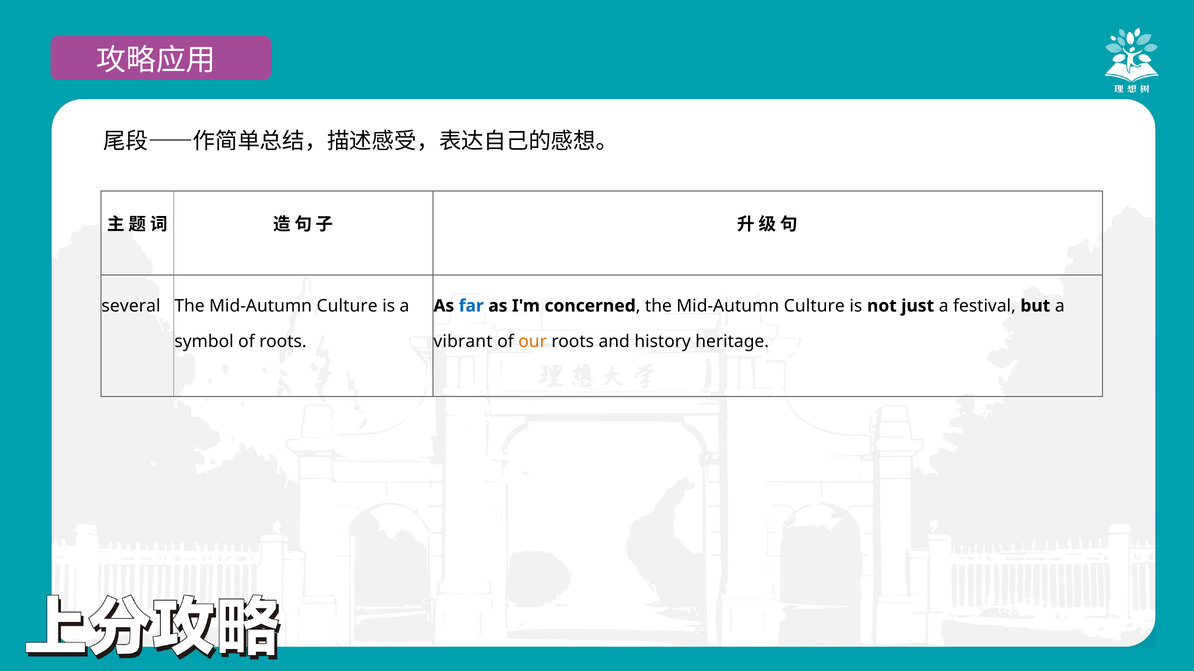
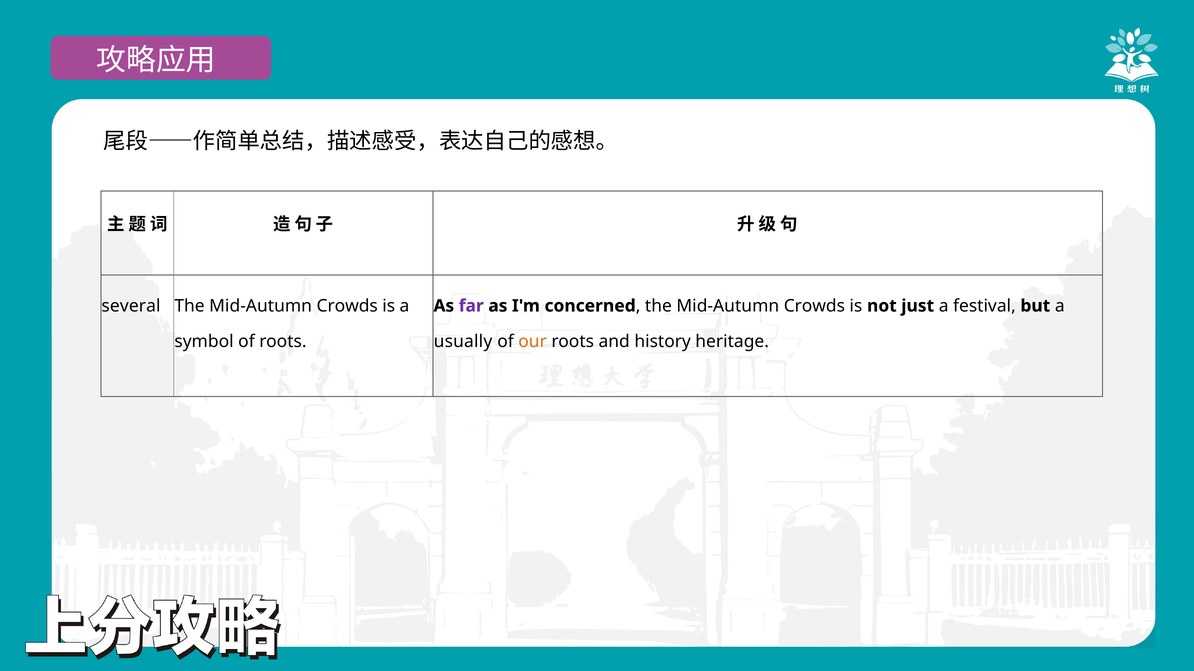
Culture: Culture -> Crowds (347, 306)
far colour: blue -> purple (471, 306)
concerned the Mid-Autumn Culture: Culture -> Crowds (814, 306)
vibrant: vibrant -> usually (463, 342)
